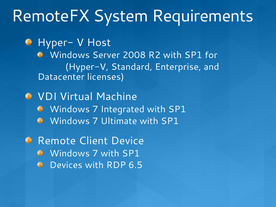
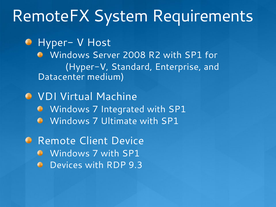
licenses: licenses -> medium (106, 77)
6.5: 6.5 -> 9.3 (135, 165)
